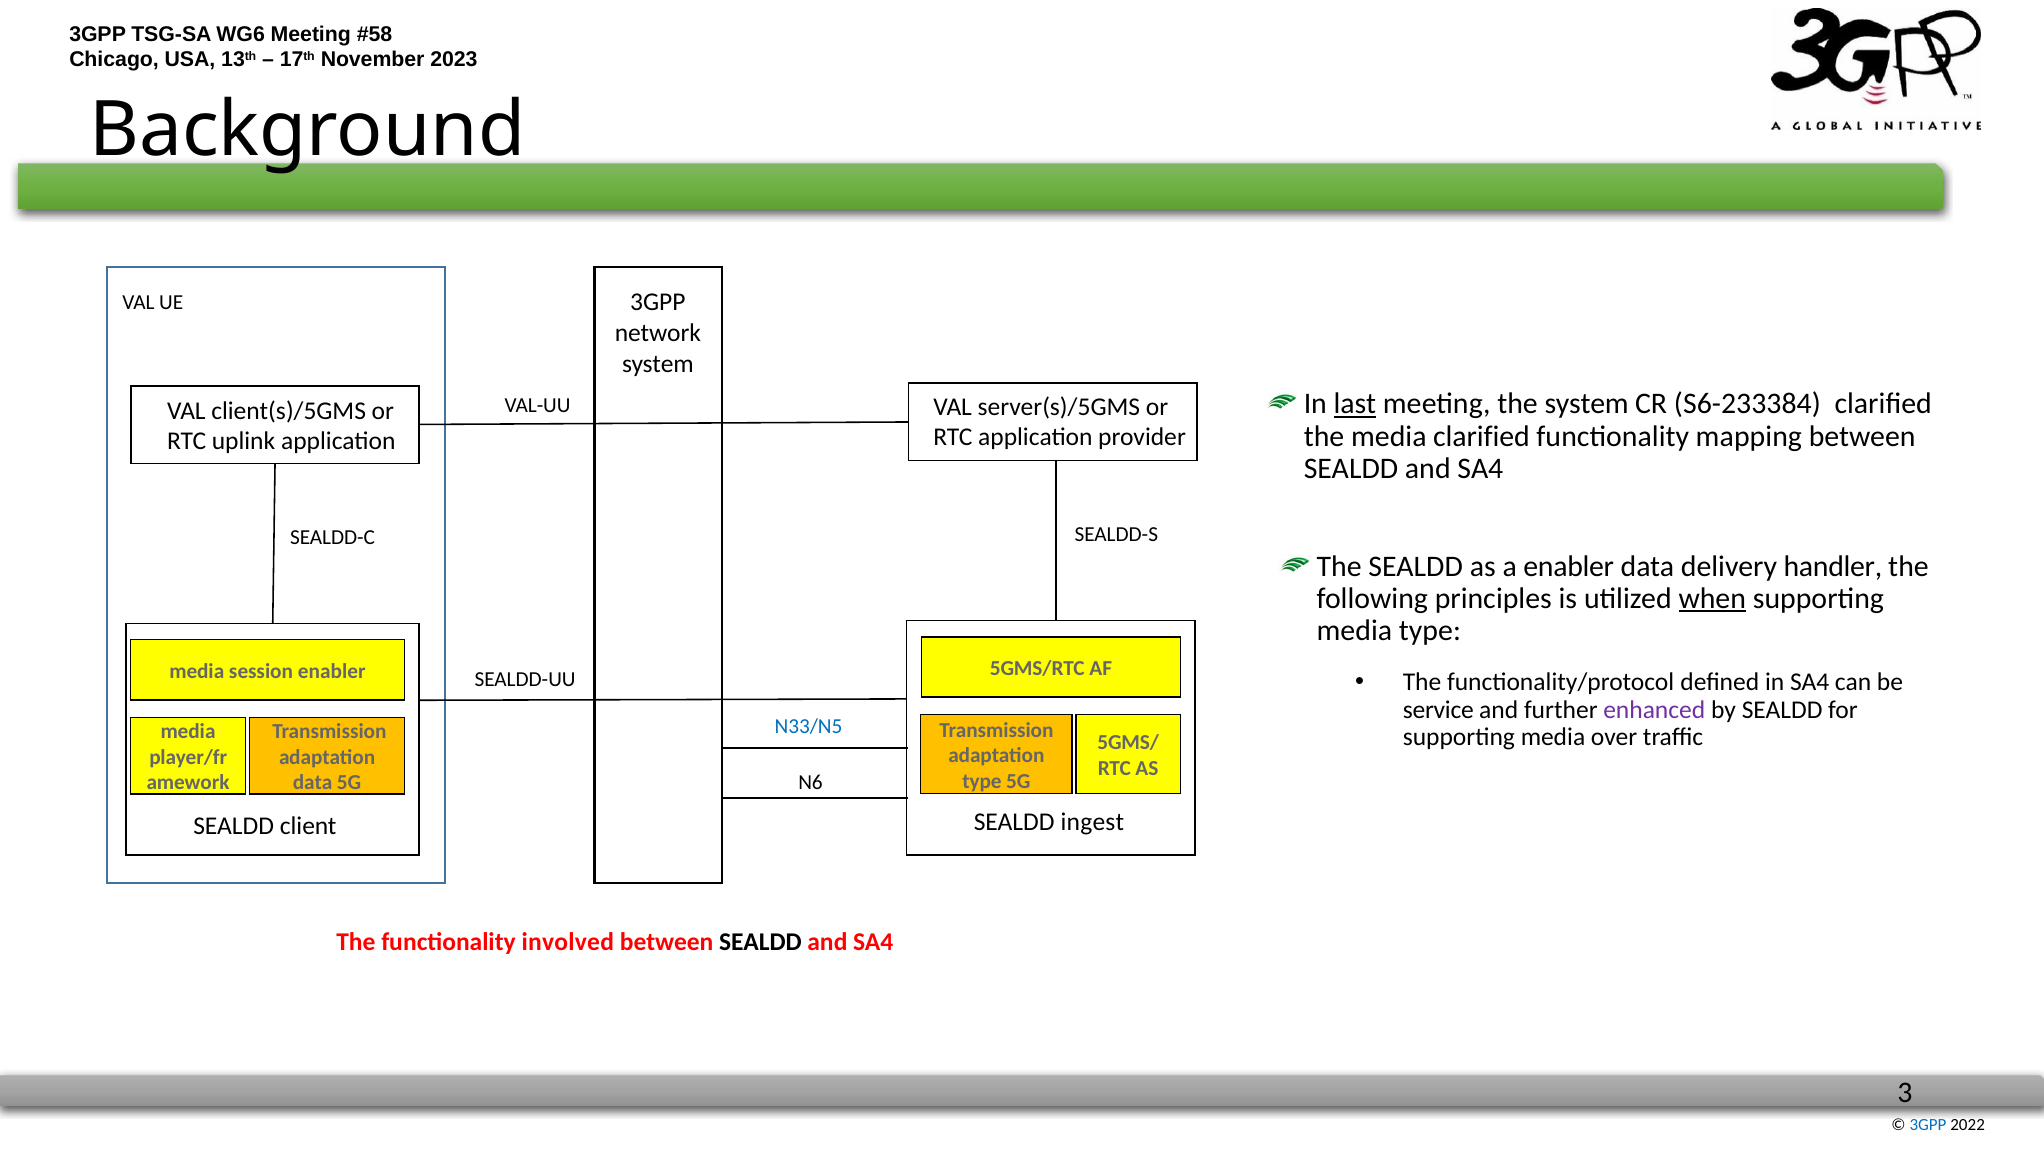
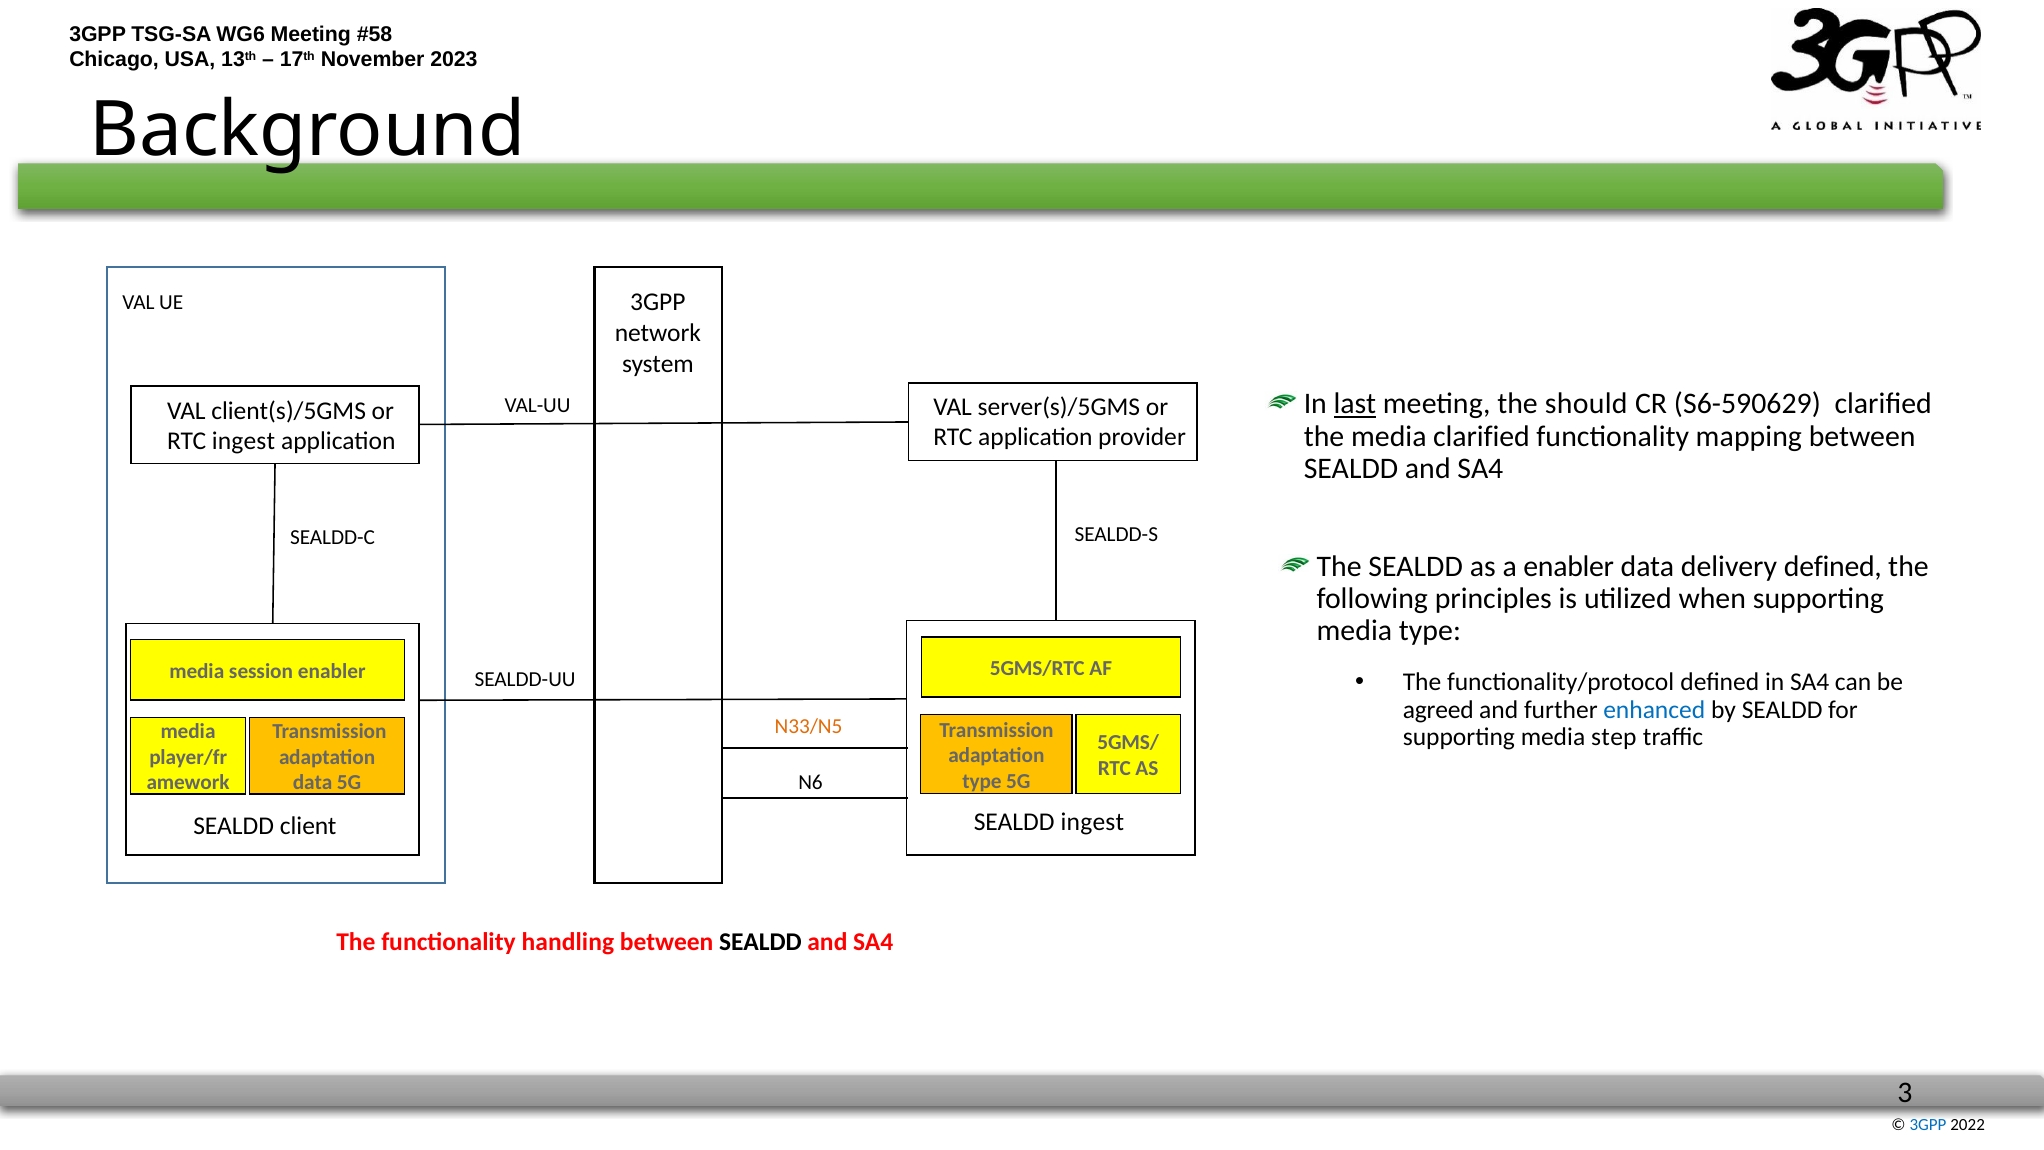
the system: system -> should (1586, 404)
S6-233384: S6-233384 -> S6-590629 (1747, 404)
RTC uplink: uplink -> ingest (243, 441)
delivery handler: handler -> defined (1833, 566)
when underline: present -> none (1712, 598)
service: service -> agreed (1438, 709)
enhanced colour: purple -> blue (1654, 709)
N33/N5 colour: blue -> orange (808, 726)
over: over -> step (1614, 737)
involved: involved -> handling (568, 942)
